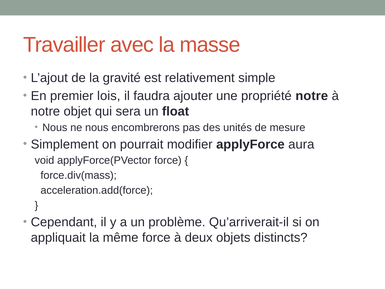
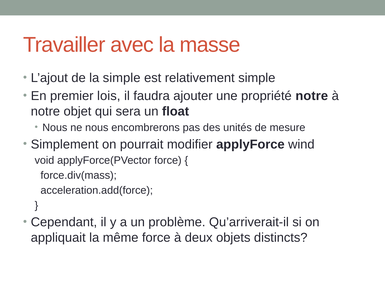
la gravité: gravité -> simple (122, 78)
aura: aura -> wind (301, 144)
